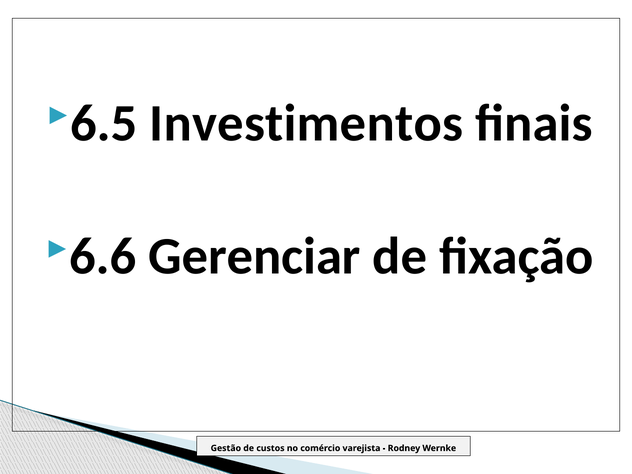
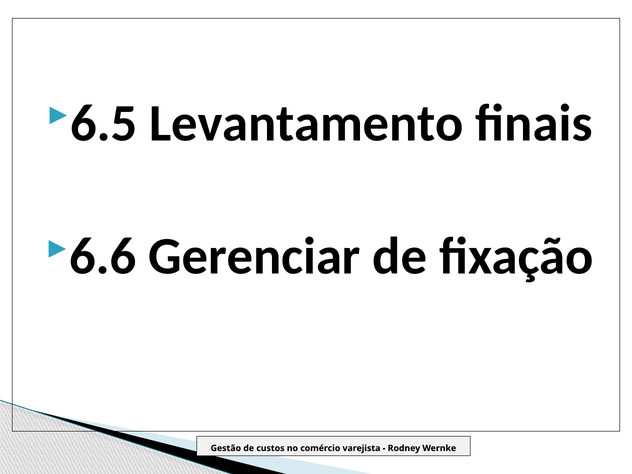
Investimentos: Investimentos -> Levantamento (306, 123)
